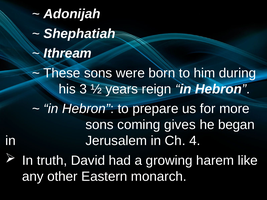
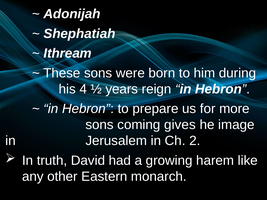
3: 3 -> 4 (83, 89)
began: began -> image (236, 125)
4: 4 -> 2 (195, 141)
